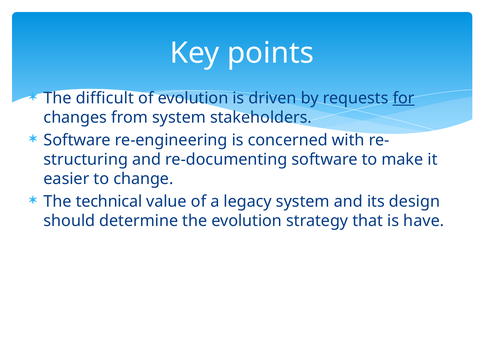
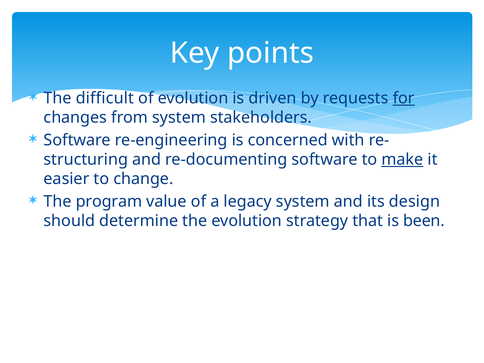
make underline: none -> present (402, 160)
technical: technical -> program (109, 201)
have: have -> been (424, 221)
